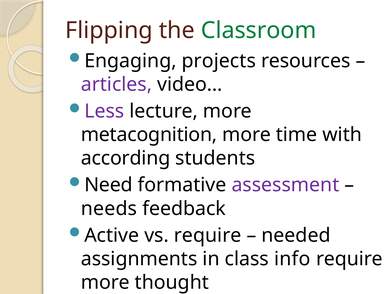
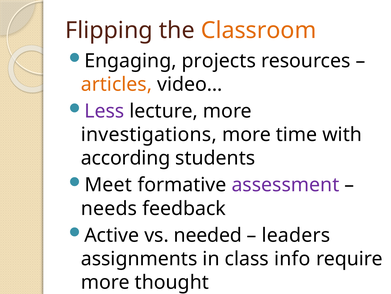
Classroom colour: green -> orange (259, 30)
articles colour: purple -> orange (116, 84)
metacognition: metacognition -> investigations (149, 134)
Need: Need -> Meet (108, 185)
vs require: require -> needed (208, 235)
needed: needed -> leaders (296, 235)
